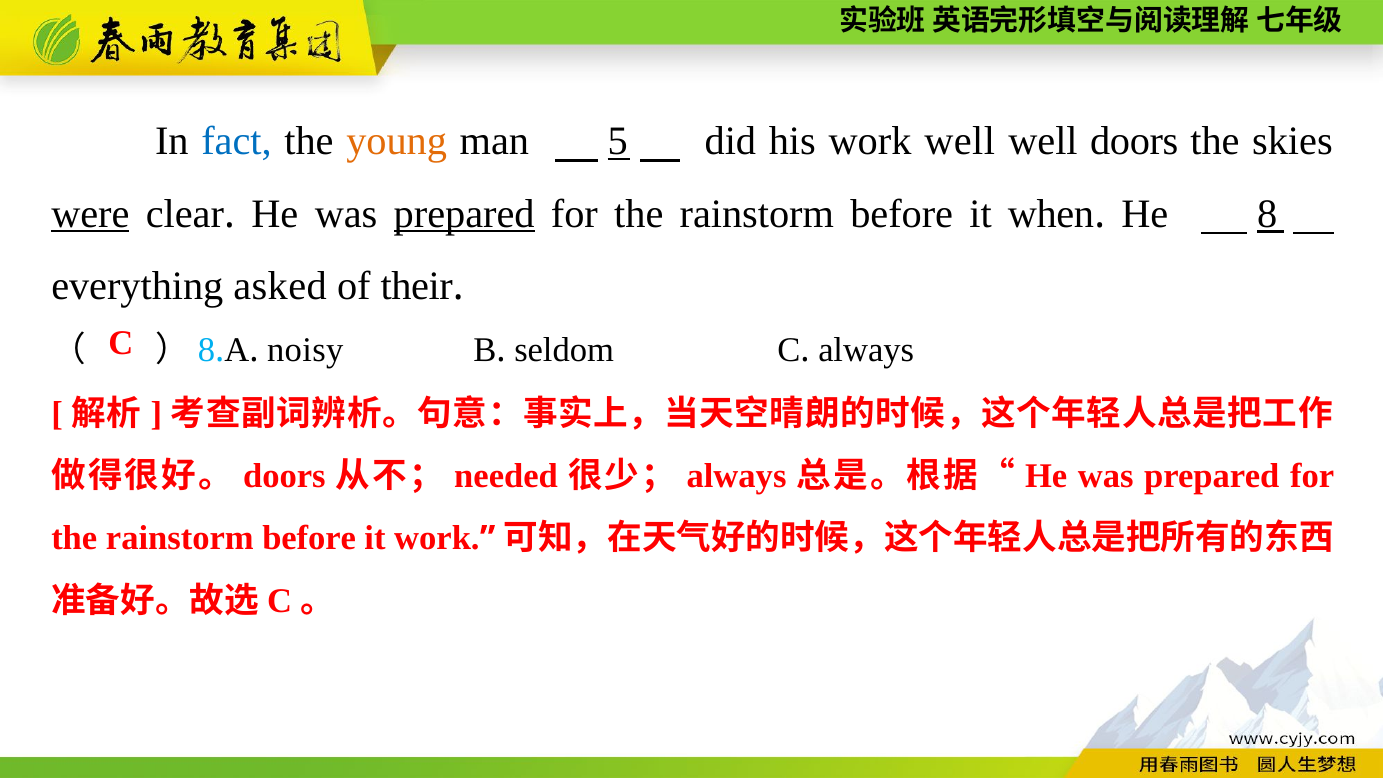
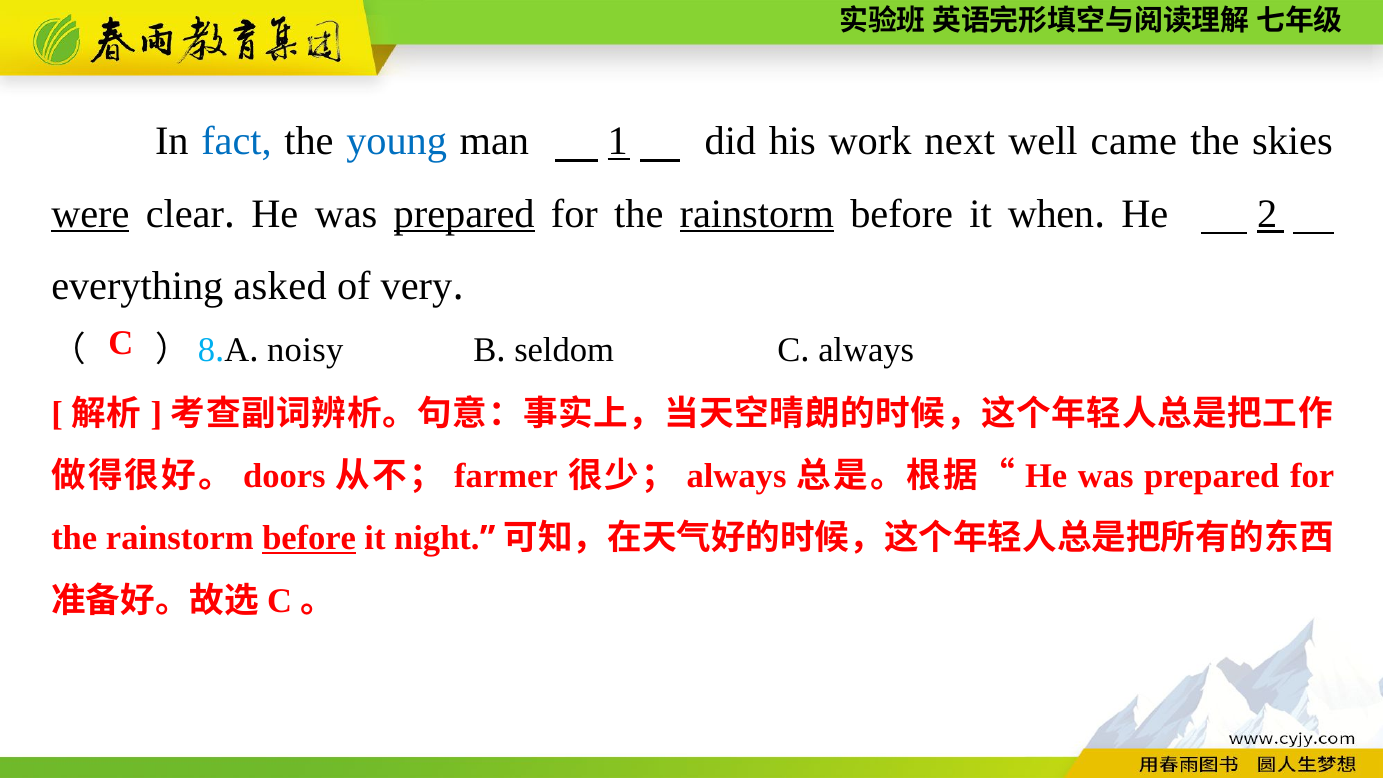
young colour: orange -> blue (397, 141)
5: 5 -> 1 (618, 141)
work well: well -> next (960, 141)
well doors: doors -> came (1134, 141)
rainstorm underline: none -> present (757, 214)
8: 8 -> 2 (1267, 214)
their: their -> very (417, 286)
needed: needed -> farmer (506, 476)
before underline: none -> present (309, 538)
it work: work -> night (437, 538)
